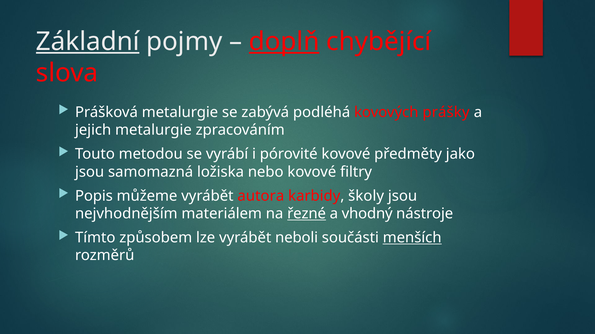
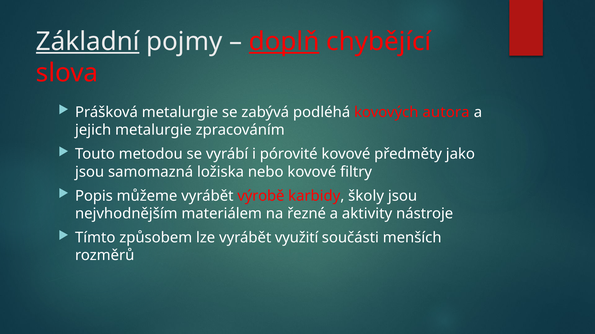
prášky: prášky -> autora (446, 112)
autora: autora -> výrobě (261, 196)
řezné underline: present -> none (307, 214)
vhodný: vhodný -> aktivity (367, 214)
neboli: neboli -> využití (297, 238)
menších underline: present -> none (412, 238)
